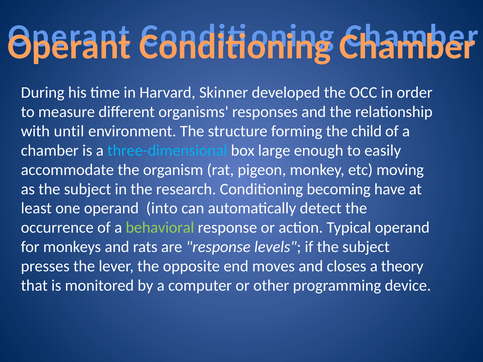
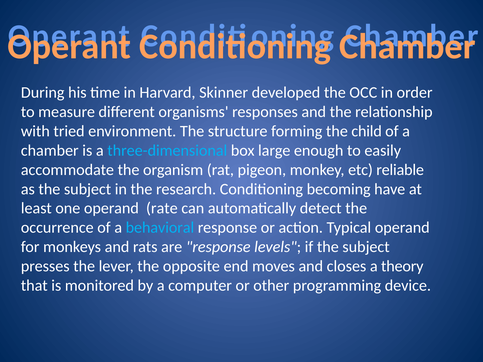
until: until -> tried (69, 131)
moving: moving -> reliable (400, 170)
into: into -> rate (162, 208)
behavioral colour: light green -> light blue (160, 228)
